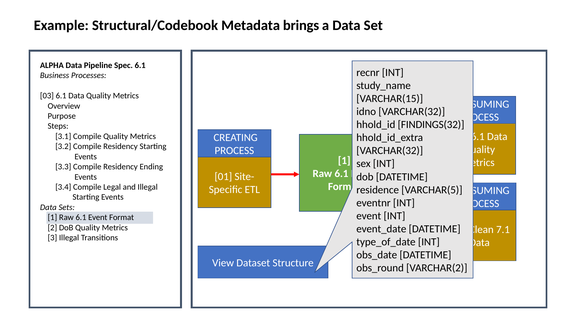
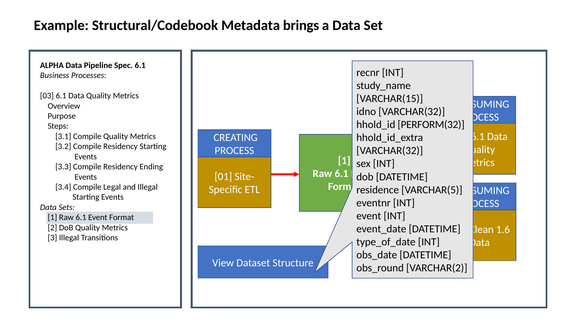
FINDINGS(32: FINDINGS(32 -> PERFORM(32 (431, 125)
7.1: 7.1 -> 1.6 (503, 229)
